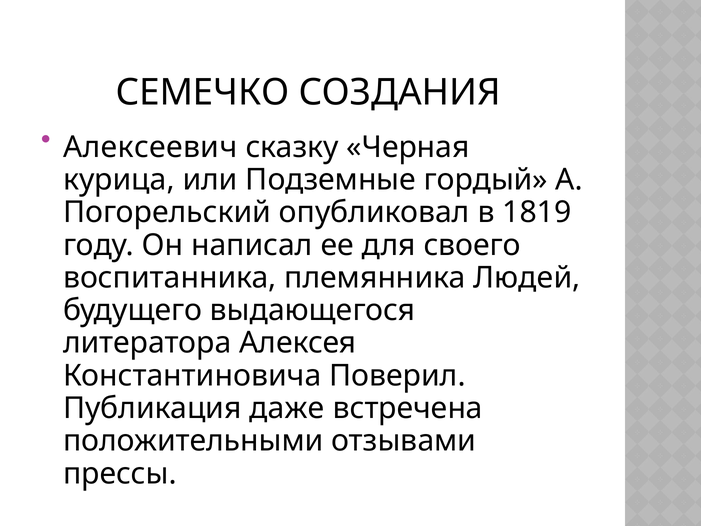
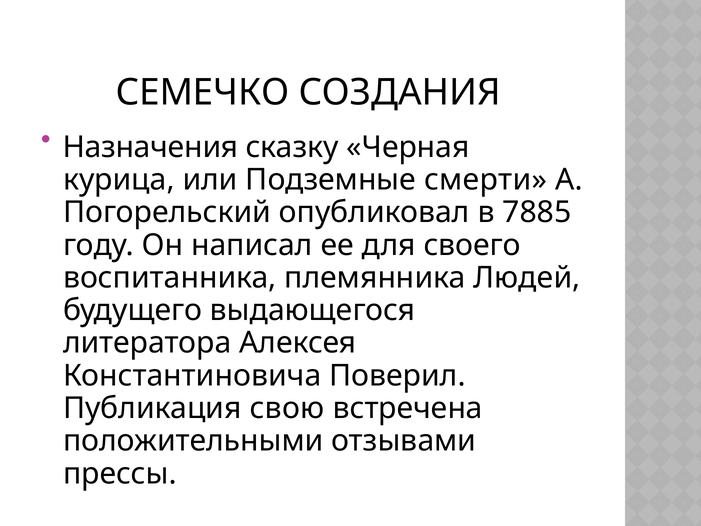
Алексеевич: Алексеевич -> Назначения (151, 147)
гордый: гордый -> смерти (486, 180)
1819: 1819 -> 7885 (537, 212)
даже: даже -> свою (287, 408)
